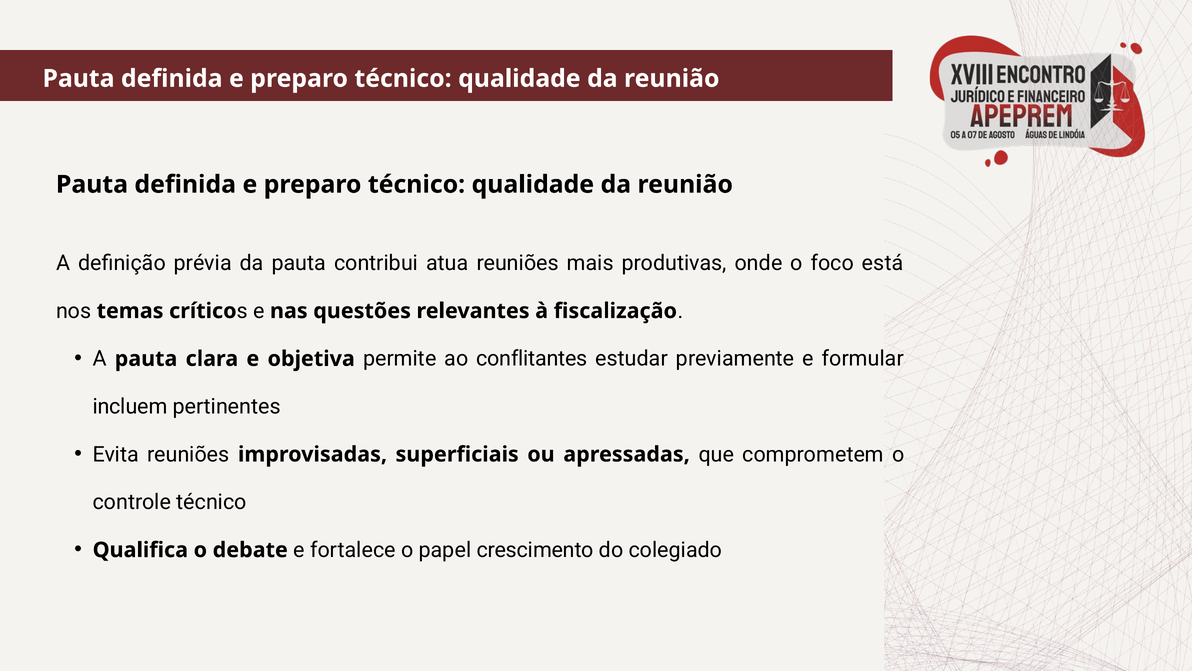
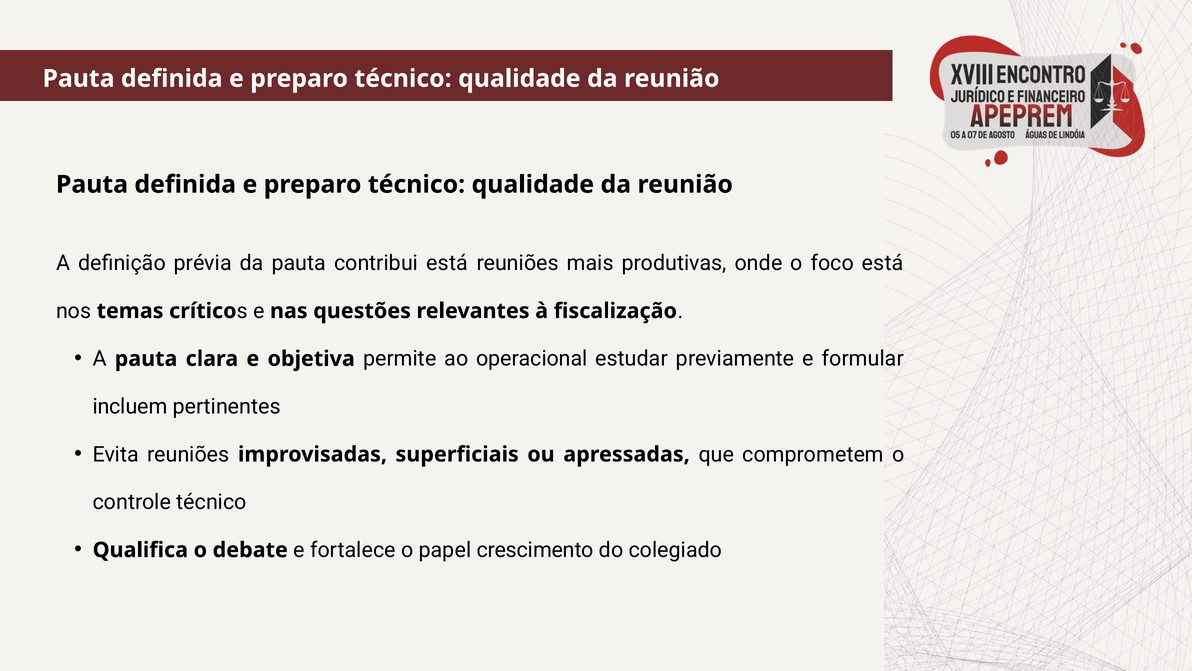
contribui atua: atua -> está (447, 263)
conflitantes: conflitantes -> operacional (532, 359)
